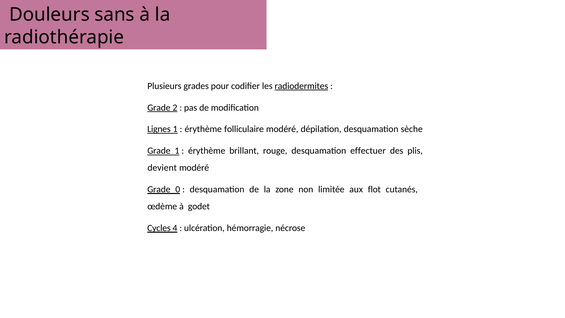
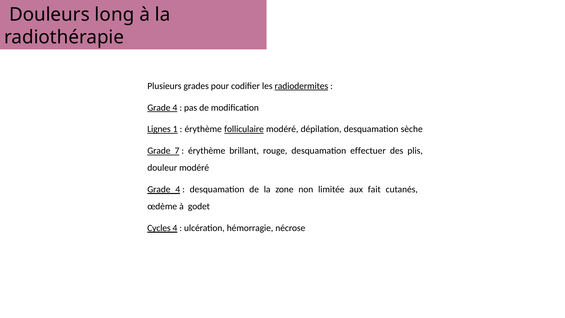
sans: sans -> long (115, 15)
2: 2 -> 4 (175, 108)
folliculaire underline: none -> present (244, 129)
Grade 1: 1 -> 7 (177, 151)
devient: devient -> douleur (162, 168)
0: 0 -> 4 (178, 189)
flot: flot -> fait (374, 189)
